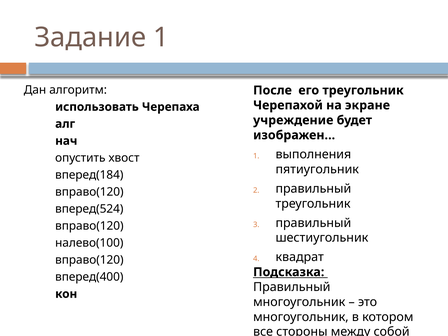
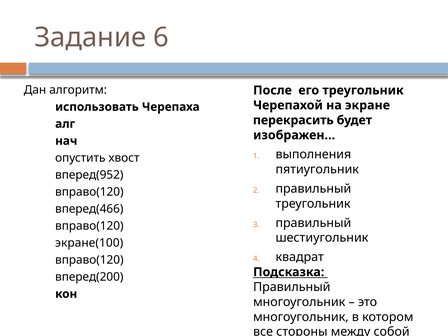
Задание 1: 1 -> 6 (161, 37)
учреждение: учреждение -> перекрасить (293, 120)
вперед(184: вперед(184 -> вперед(952 (89, 175)
вперед(524: вперед(524 -> вперед(466 (89, 209)
налево(100: налево(100 -> экране(100 (89, 243)
вперед(400: вперед(400 -> вперед(200 (89, 277)
